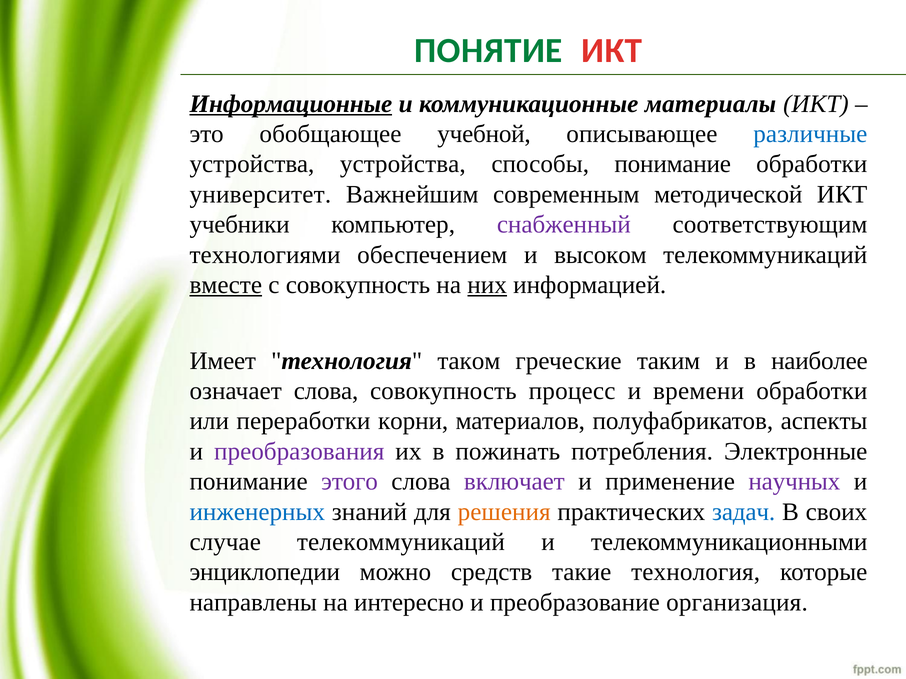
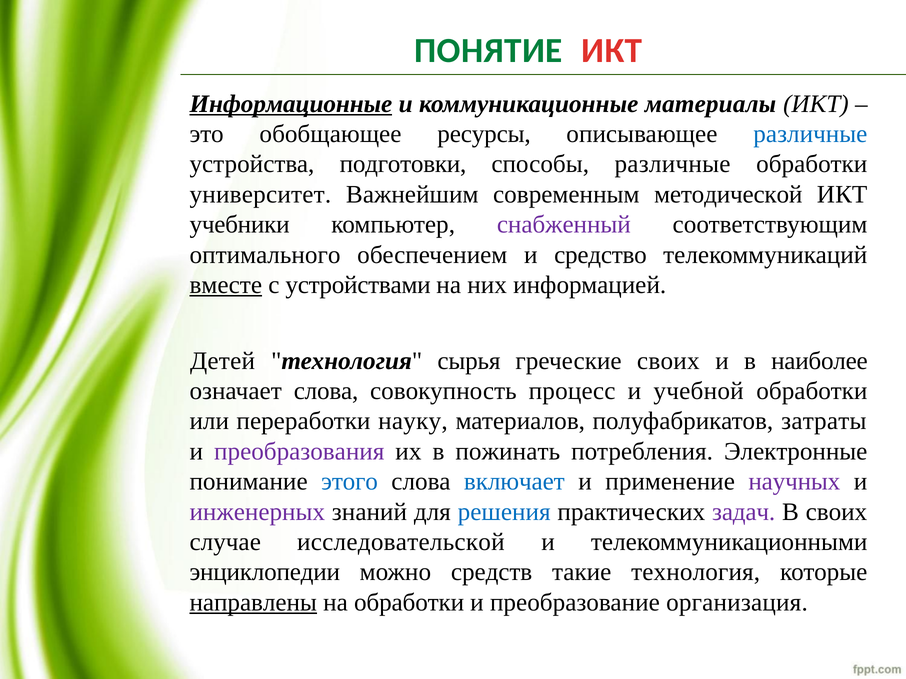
учебной: учебной -> ресурсы (484, 134)
устройства устройства: устройства -> подготовки (403, 164)
способы понимание: понимание -> различные (672, 164)
технологиями: технологиями -> оптимального (265, 255)
высоком: высоком -> средство (600, 255)
с совокупность: совокупность -> устройствами (358, 285)
них underline: present -> none (487, 285)
Имеет: Имеет -> Детей (223, 361)
таком: таком -> сырья (469, 361)
греческие таким: таким -> своих (668, 361)
времени: времени -> учебной (699, 391)
корни: корни -> науку (413, 422)
аспекты: аспекты -> затраты (824, 422)
этого colour: purple -> blue (350, 482)
включает colour: purple -> blue (514, 482)
инженерных colour: blue -> purple (257, 512)
решения colour: orange -> blue (504, 512)
задач colour: blue -> purple (744, 512)
случае телекоммуникаций: телекоммуникаций -> исследовательской (401, 542)
направлены underline: none -> present (253, 603)
на интересно: интересно -> обработки (409, 603)
